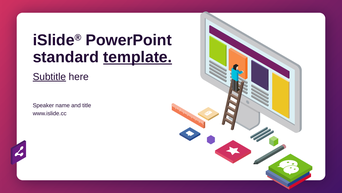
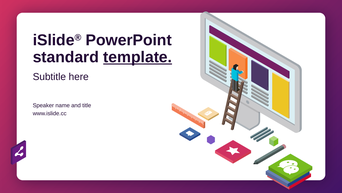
Subtitle underline: present -> none (49, 77)
